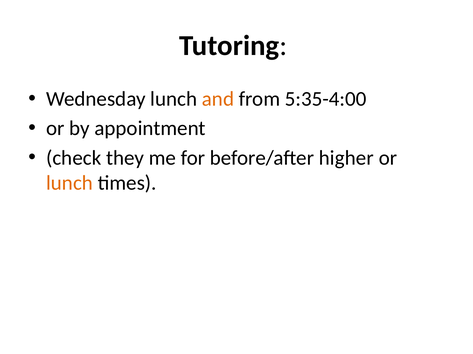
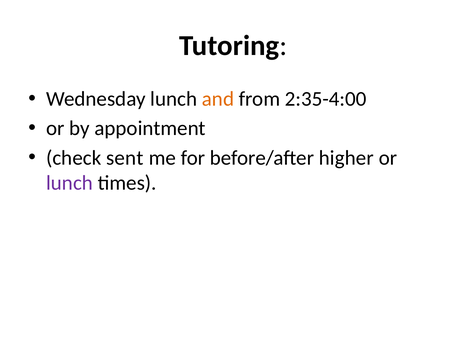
5:35-4:00: 5:35-4:00 -> 2:35-4:00 (326, 99)
they: they -> sent (125, 158)
lunch colour: orange -> purple (70, 183)
